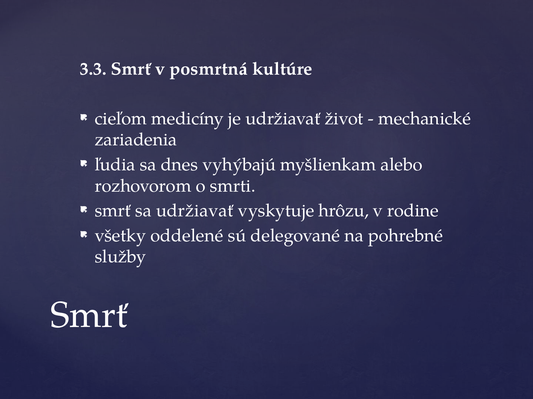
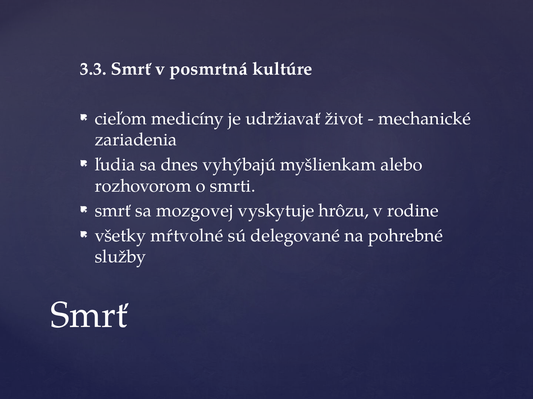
sa udržiavať: udržiavať -> mozgovej (195, 211)
oddelené: oddelené -> mŕtvolné (187, 236)
